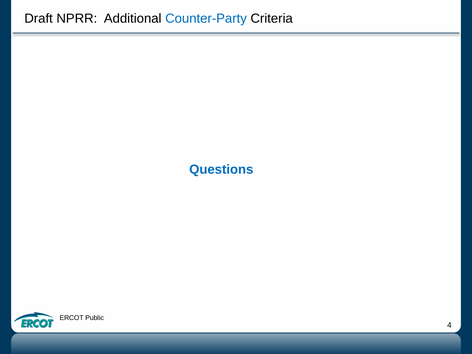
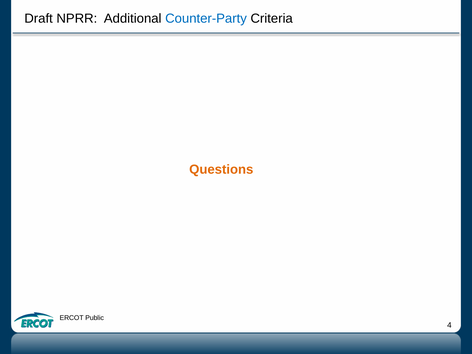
Questions colour: blue -> orange (221, 169)
